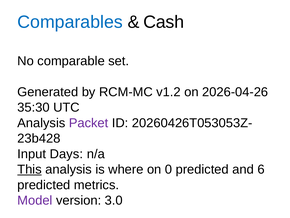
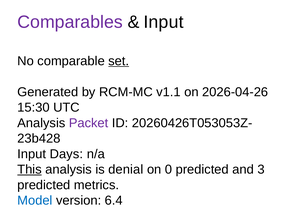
Comparables colour: blue -> purple (70, 22)
Cash: Cash -> Input (164, 22)
set underline: none -> present (119, 61)
v1.2: v1.2 -> v1.1 (169, 92)
35:30: 35:30 -> 15:30 (33, 107)
where: where -> denial (126, 169)
6: 6 -> 3 (261, 169)
Model colour: purple -> blue (35, 200)
3.0: 3.0 -> 6.4 (114, 200)
